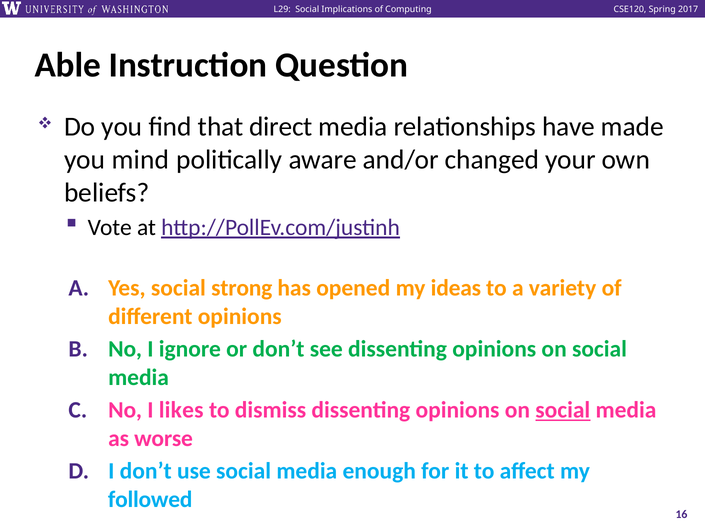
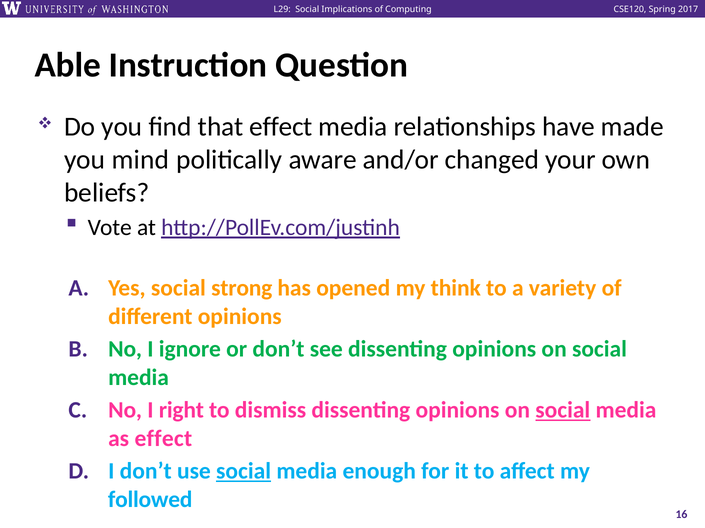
that direct: direct -> effect (281, 127)
ideas: ideas -> think (456, 289)
likes: likes -> right (181, 411)
as worse: worse -> effect (163, 439)
social underline: none -> present (244, 472)
